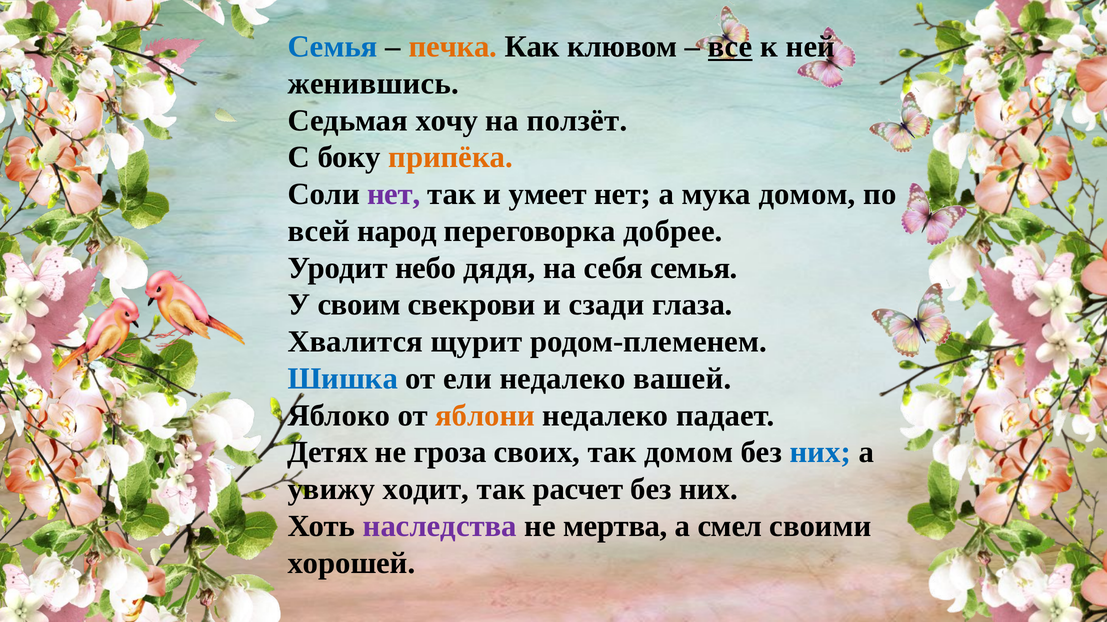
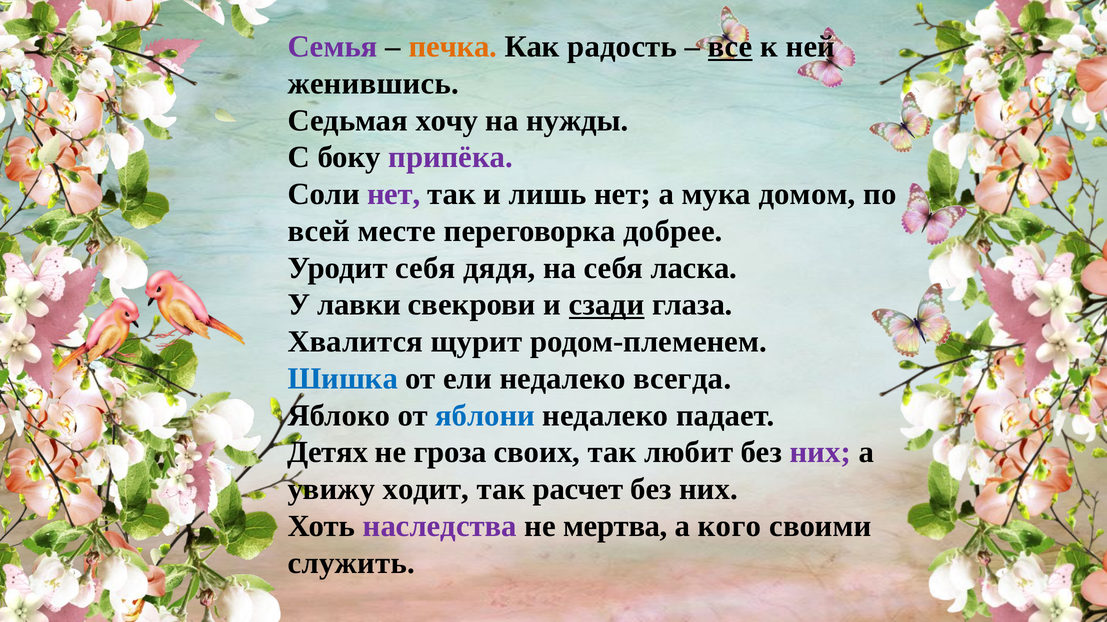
Семья colour: blue -> purple (333, 47)
клювом: клювом -> радость (622, 47)
ползёт: ползёт -> нужды (577, 121)
припёка colour: orange -> purple (451, 158)
умеет: умеет -> лишь (548, 194)
народ: народ -> месте (397, 231)
Уродит небо: небо -> себя (425, 268)
себя семья: семья -> ласка (694, 268)
своим: своим -> лавки (359, 305)
сзади underline: none -> present (607, 305)
вашей: вашей -> всегда (682, 379)
яблони colour: orange -> blue (485, 416)
так домом: домом -> любит (689, 453)
них colour: blue -> purple (820, 453)
смел: смел -> кого (730, 527)
хорошей: хорошей -> служить (351, 564)
